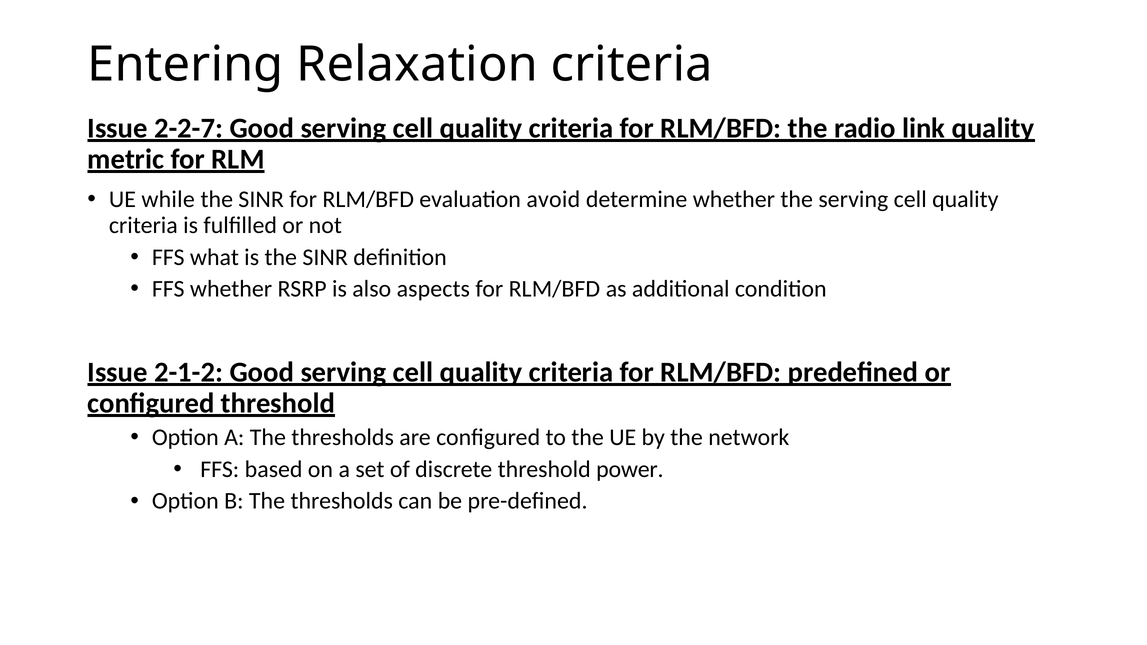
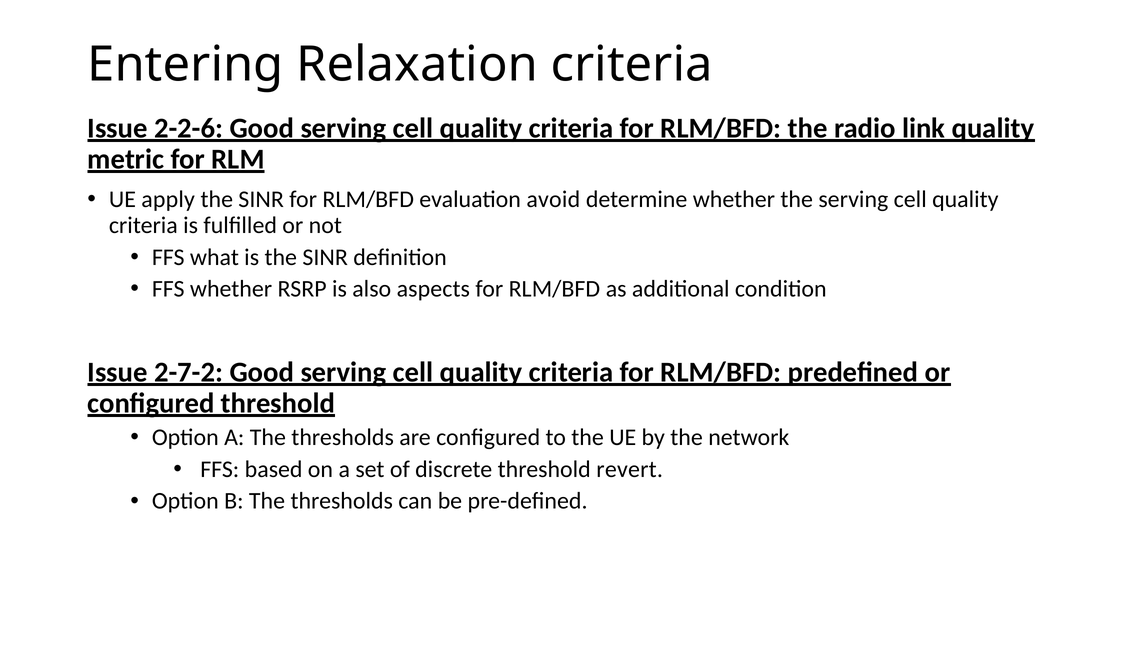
2-2-7: 2-2-7 -> 2-2-6 (189, 128)
while: while -> apply (168, 200)
2-1-2: 2-1-2 -> 2-7-2 (189, 372)
power: power -> revert (630, 469)
